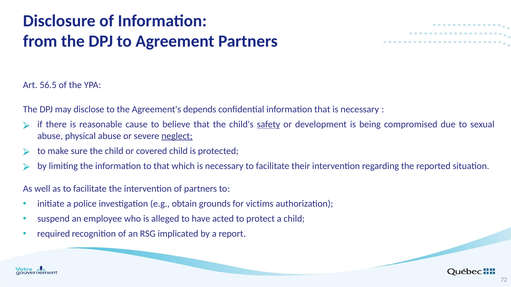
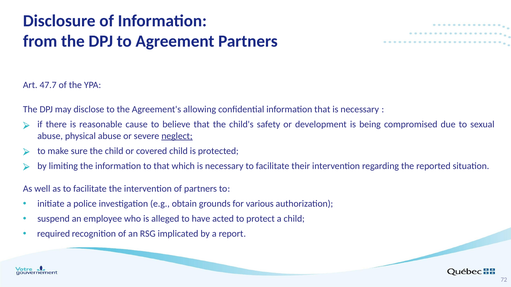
56.5: 56.5 -> 47.7 (48, 85)
depends: depends -> allowing (200, 110)
safety underline: present -> none (269, 125)
victims: victims -> various (260, 204)
